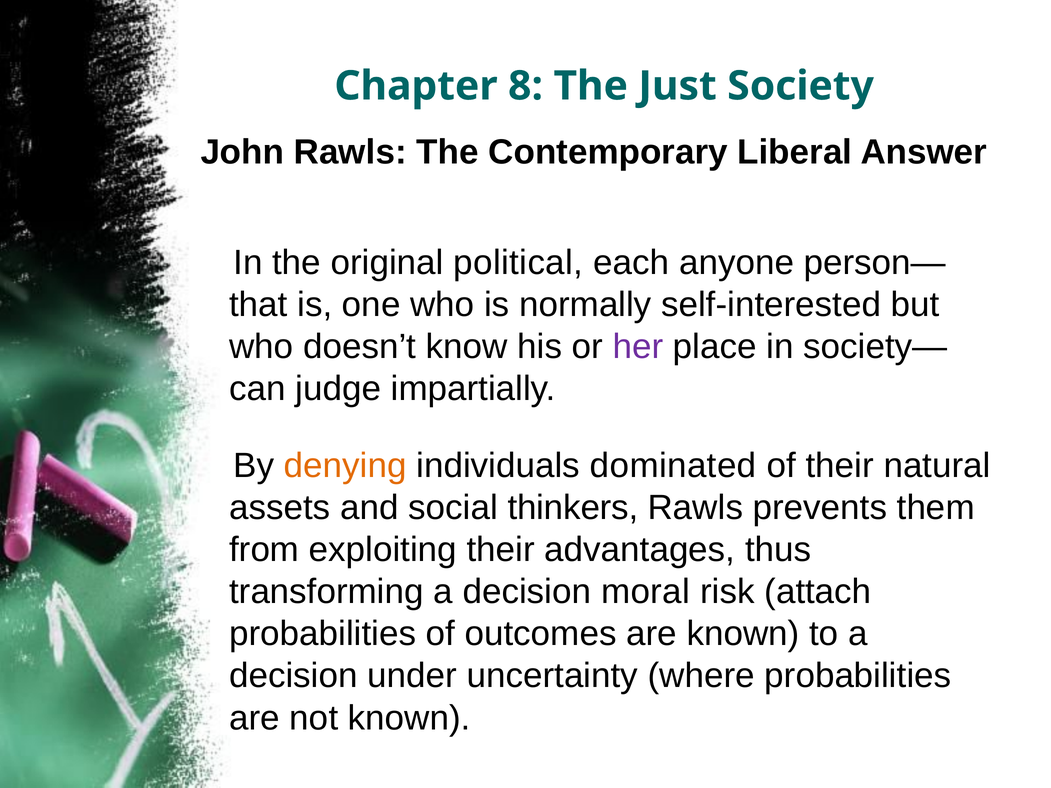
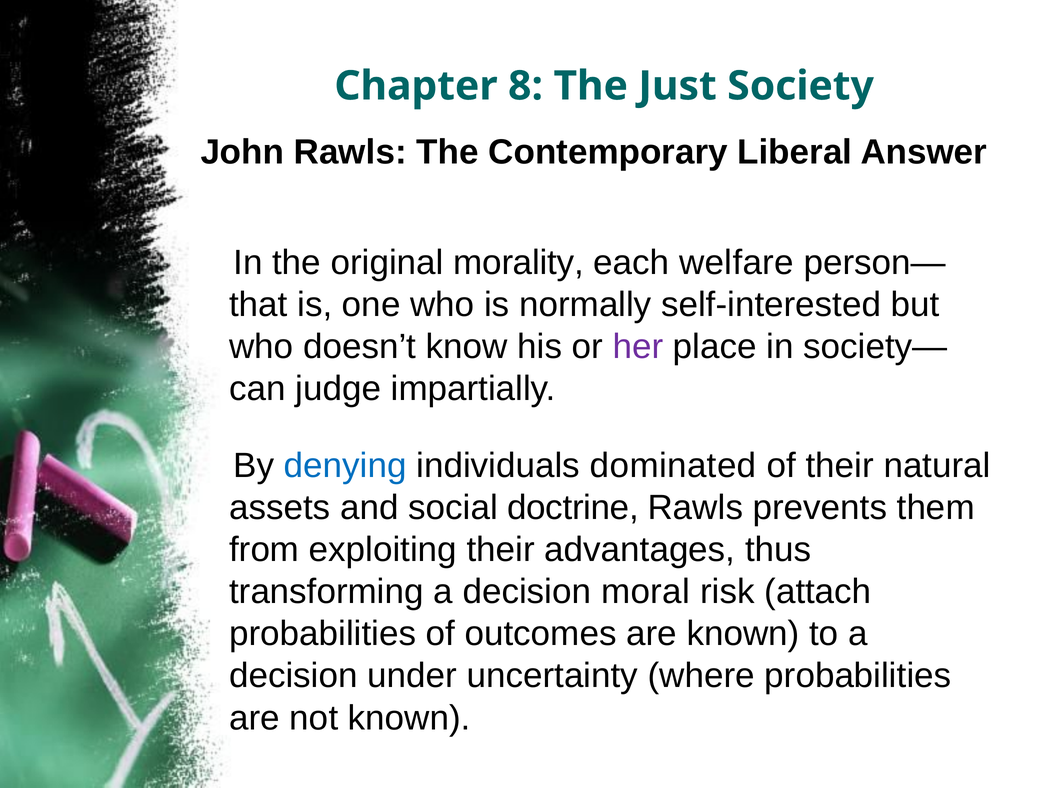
political: political -> morality (519, 263)
anyone: anyone -> welfare (736, 263)
denying colour: orange -> blue (345, 466)
thinkers: thinkers -> doctrine (573, 508)
